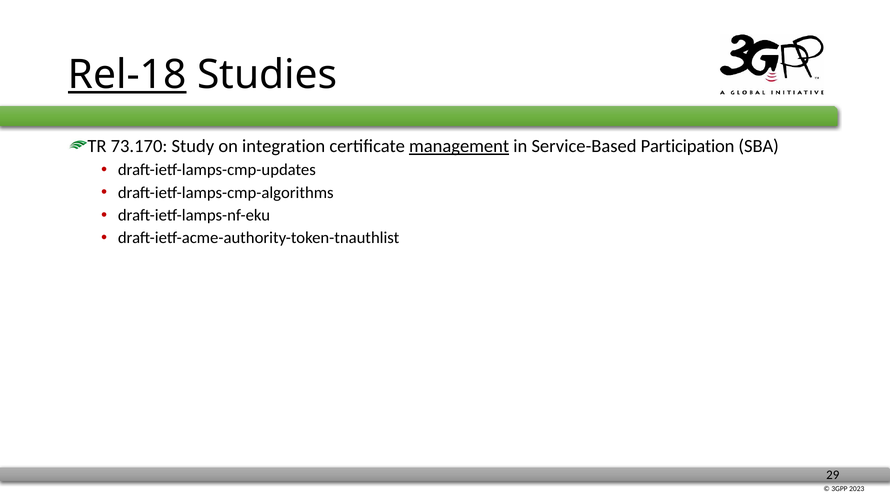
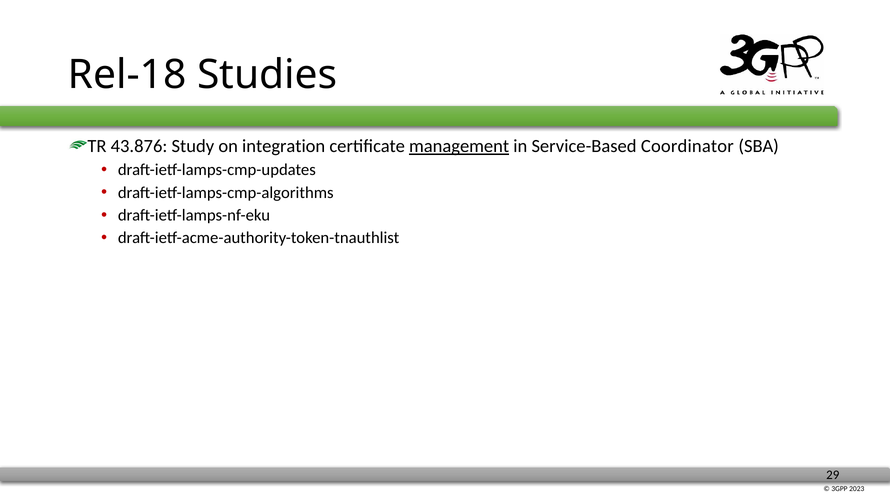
Rel-18 underline: present -> none (127, 75)
73.170: 73.170 -> 43.876 (139, 147)
Participation: Participation -> Coordinator (687, 147)
